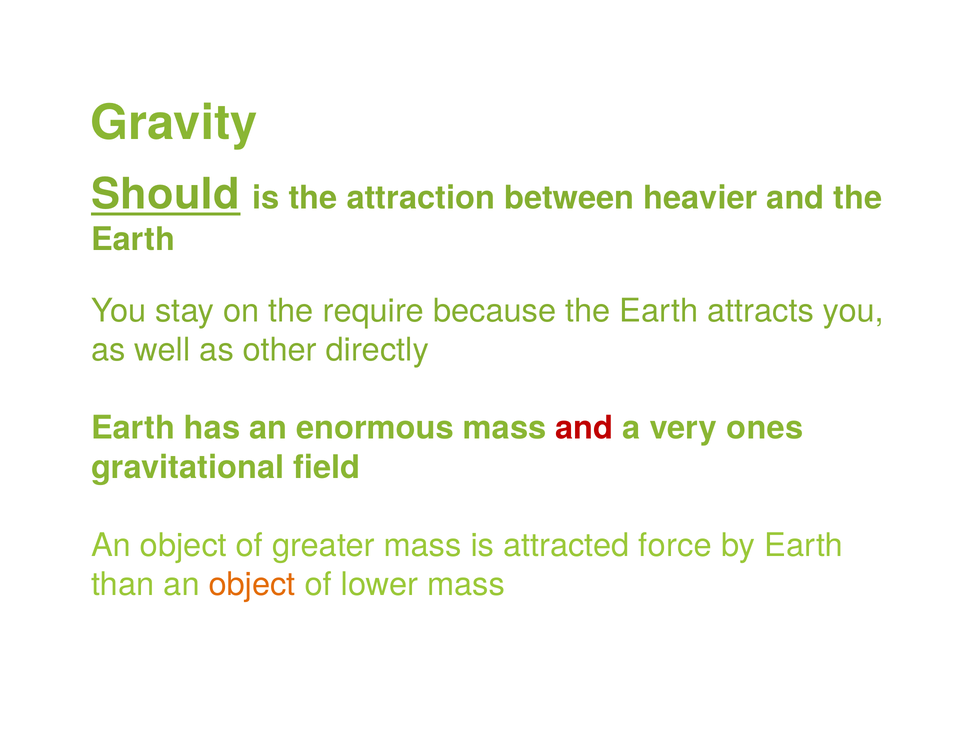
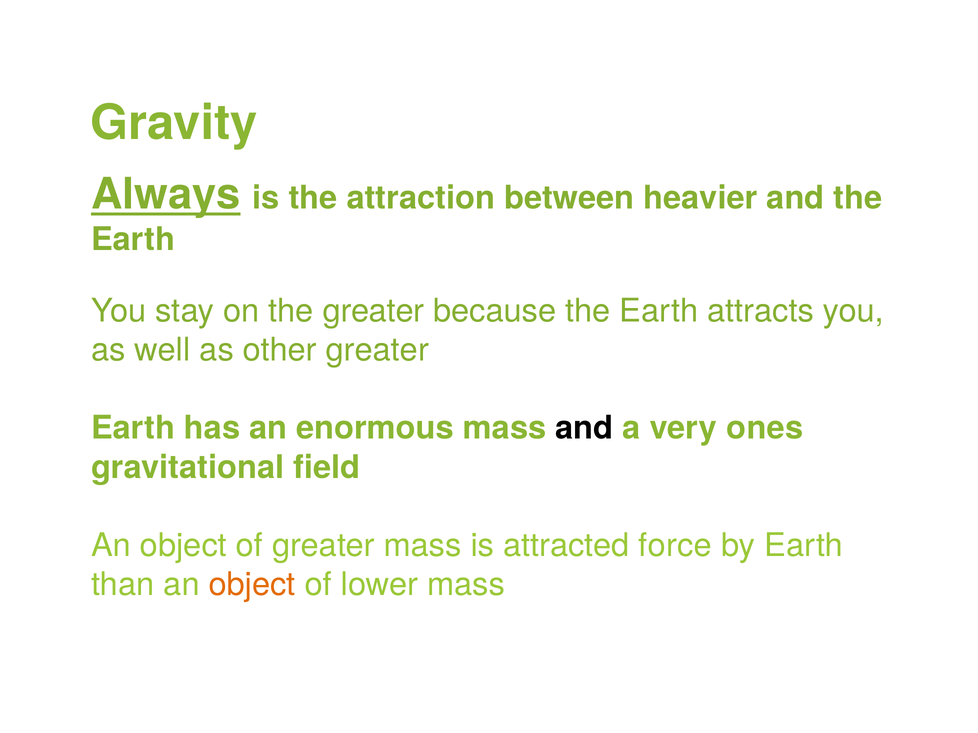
Should: Should -> Always (166, 195)
the require: require -> greater (373, 311)
other directly: directly -> greater (377, 350)
and colour: red -> black (584, 429)
